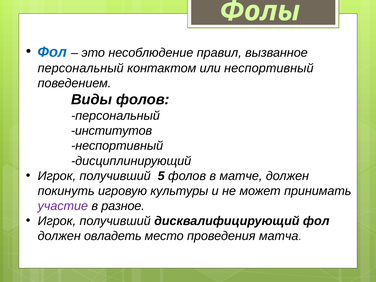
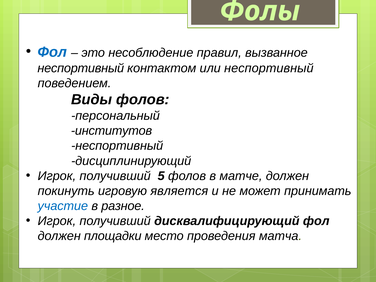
персональный: персональный -> неспортивный (81, 68)
культуры: культуры -> является (179, 191)
участие colour: purple -> blue (63, 206)
овладеть: овладеть -> площадки (113, 236)
